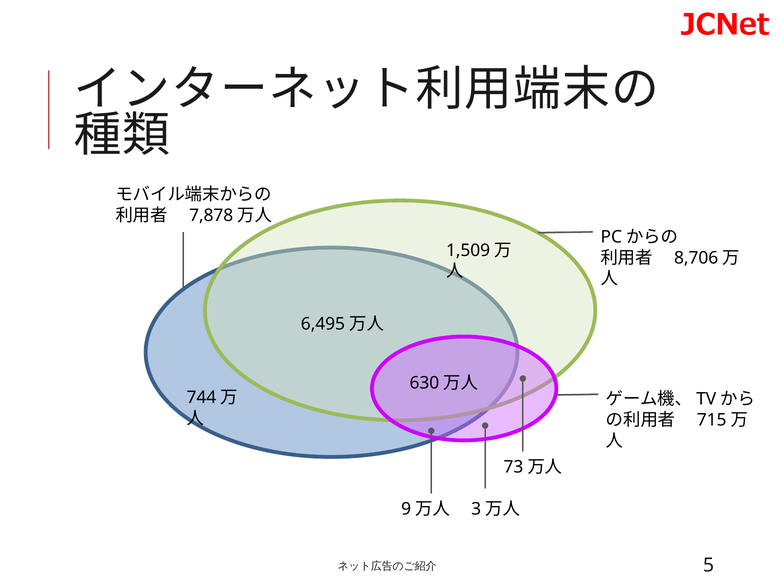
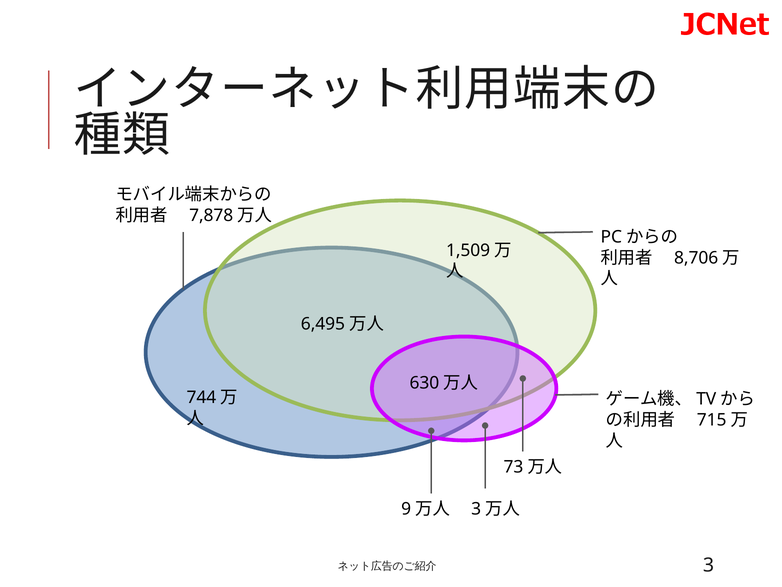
5: 5 -> 3 (709, 565)
